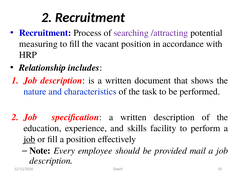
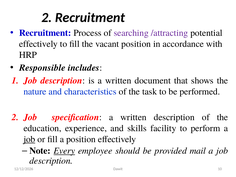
measuring: measuring -> effectively (38, 44)
Relationship: Relationship -> Responsible (42, 68)
Every underline: none -> present (64, 151)
